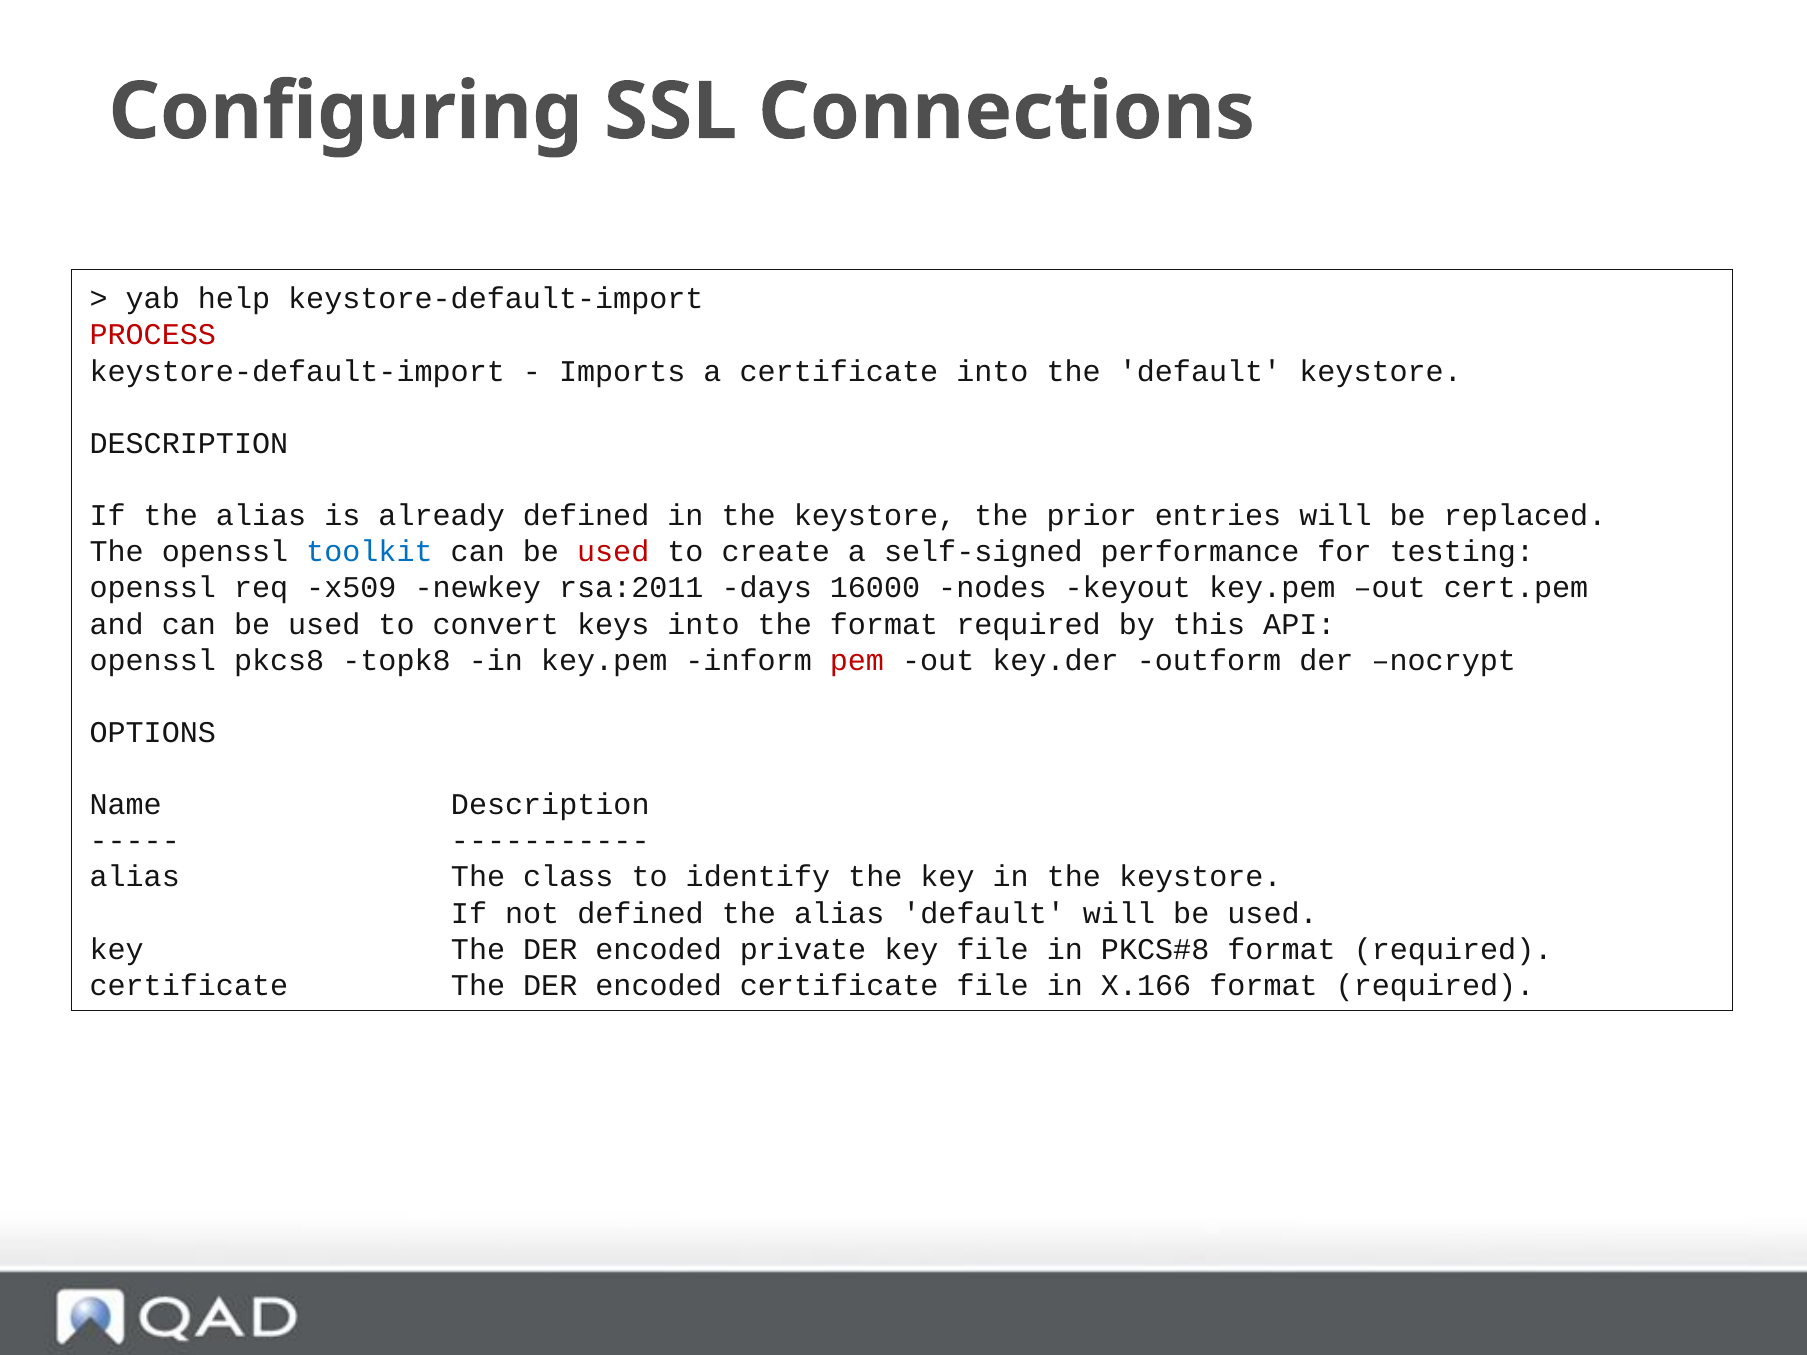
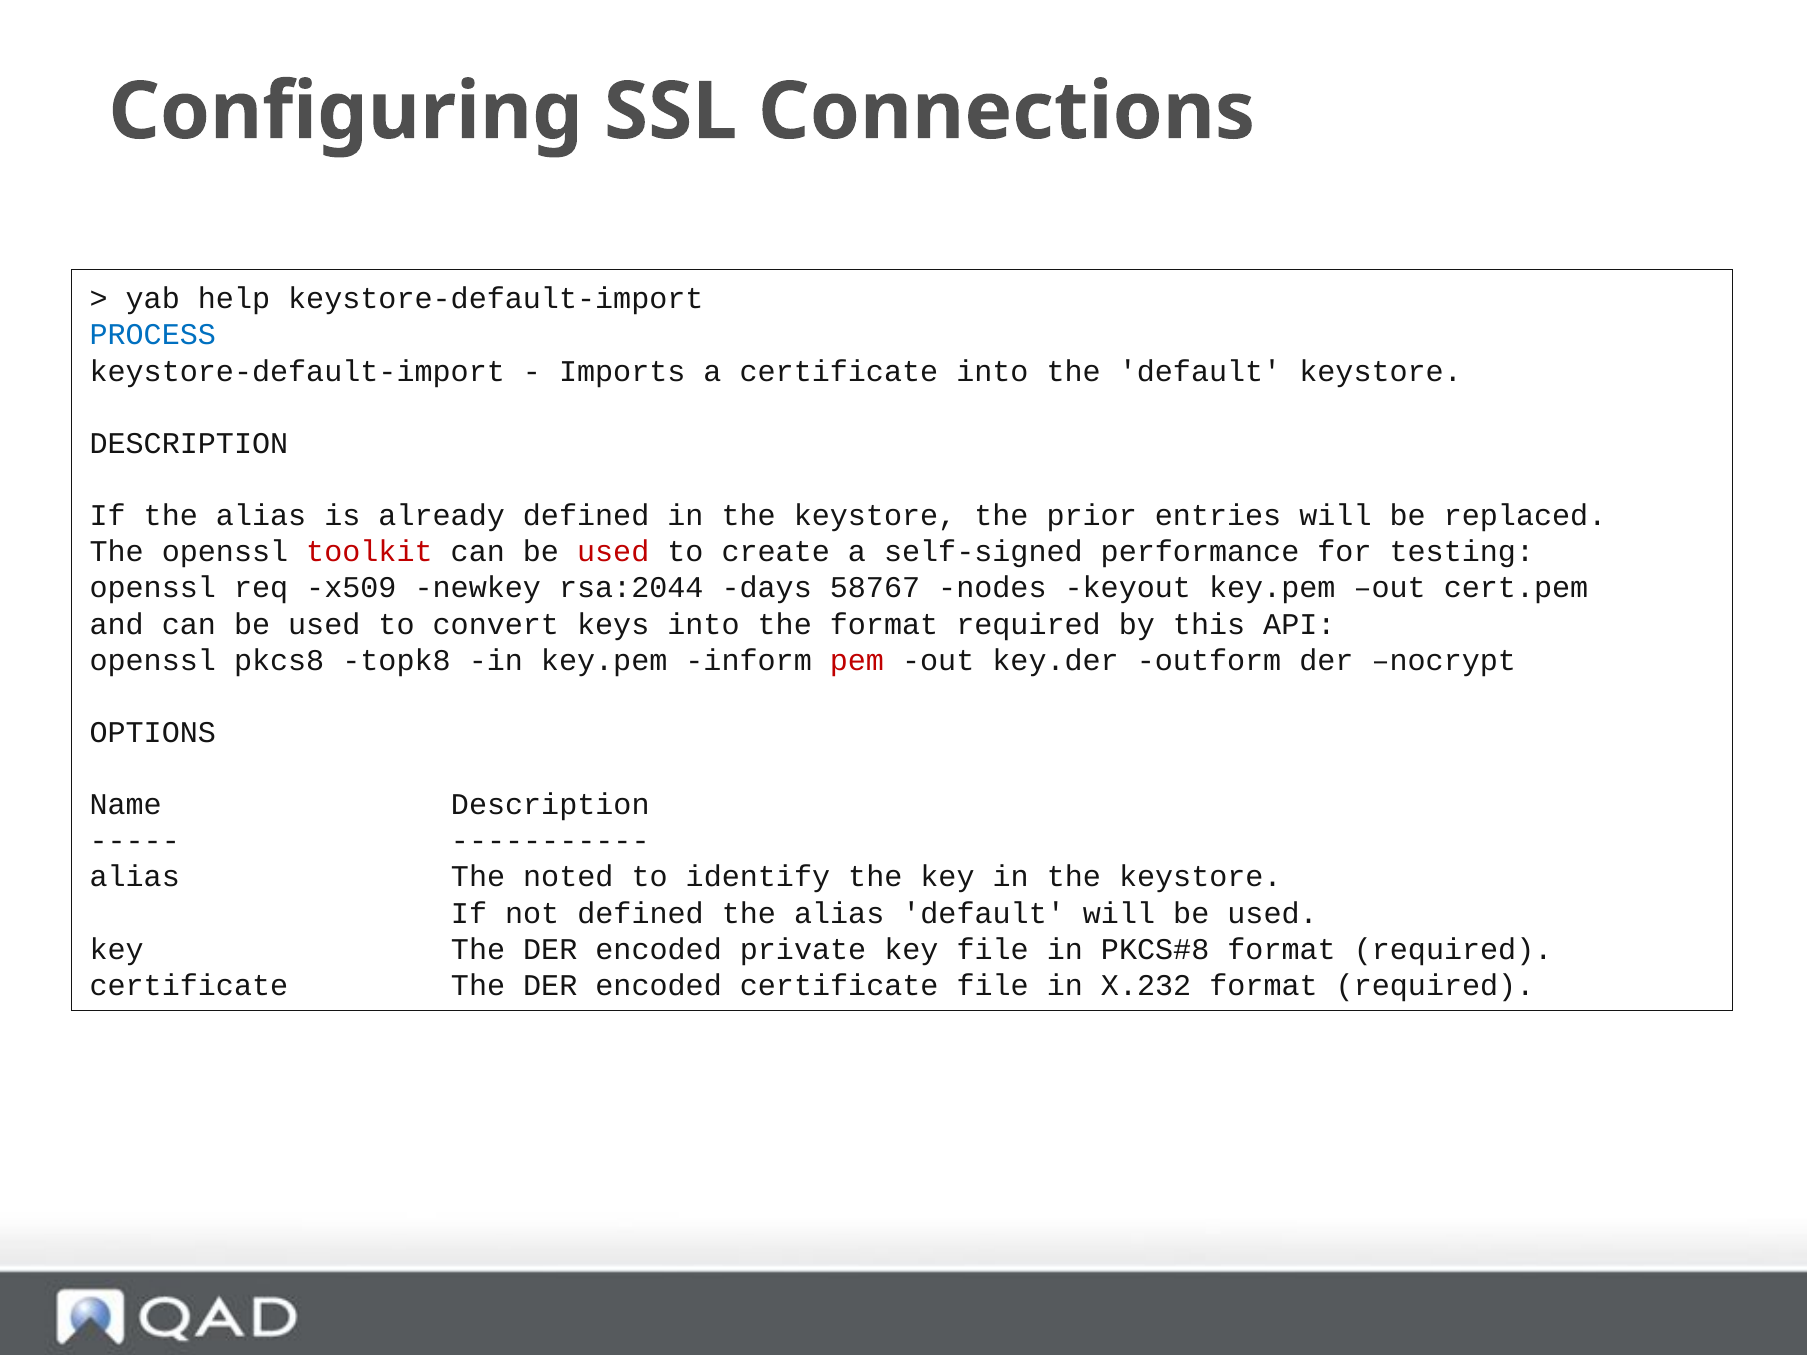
PROCESS colour: red -> blue (153, 335)
toolkit colour: blue -> red (369, 552)
rsa:2011: rsa:2011 -> rsa:2044 (631, 588)
16000: 16000 -> 58767 (875, 588)
class: class -> noted (568, 877)
X.166: X.166 -> X.232 (1146, 986)
